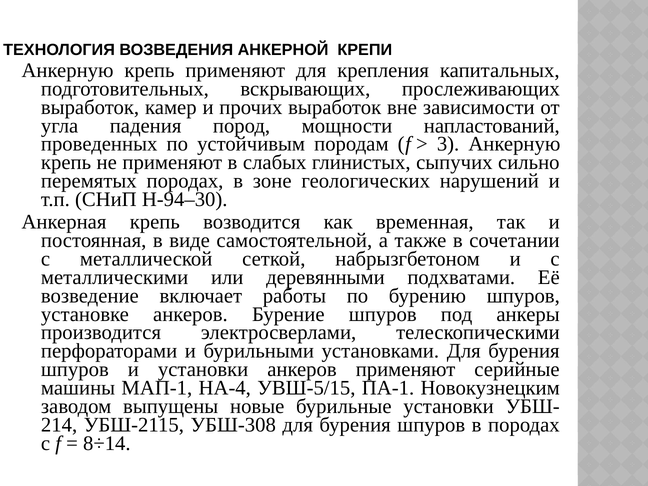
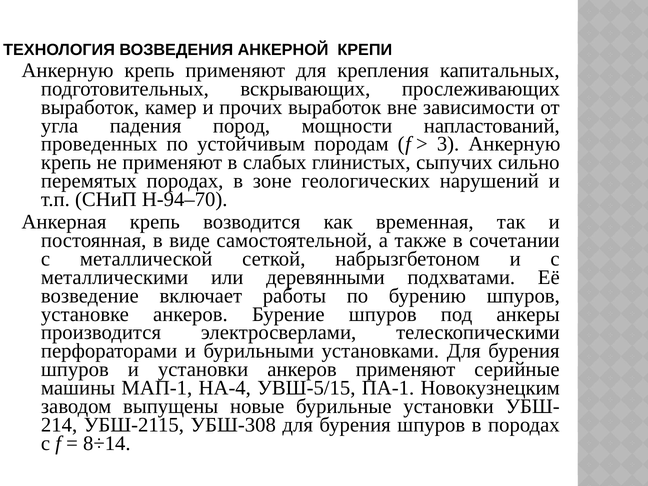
Н-94–30: Н-94–30 -> Н-94–70 (185, 199)
